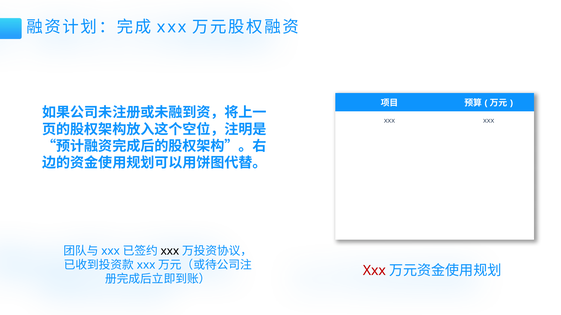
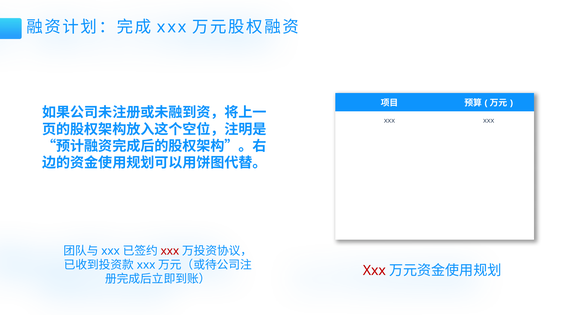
xxx colour: black -> red (170, 251)
